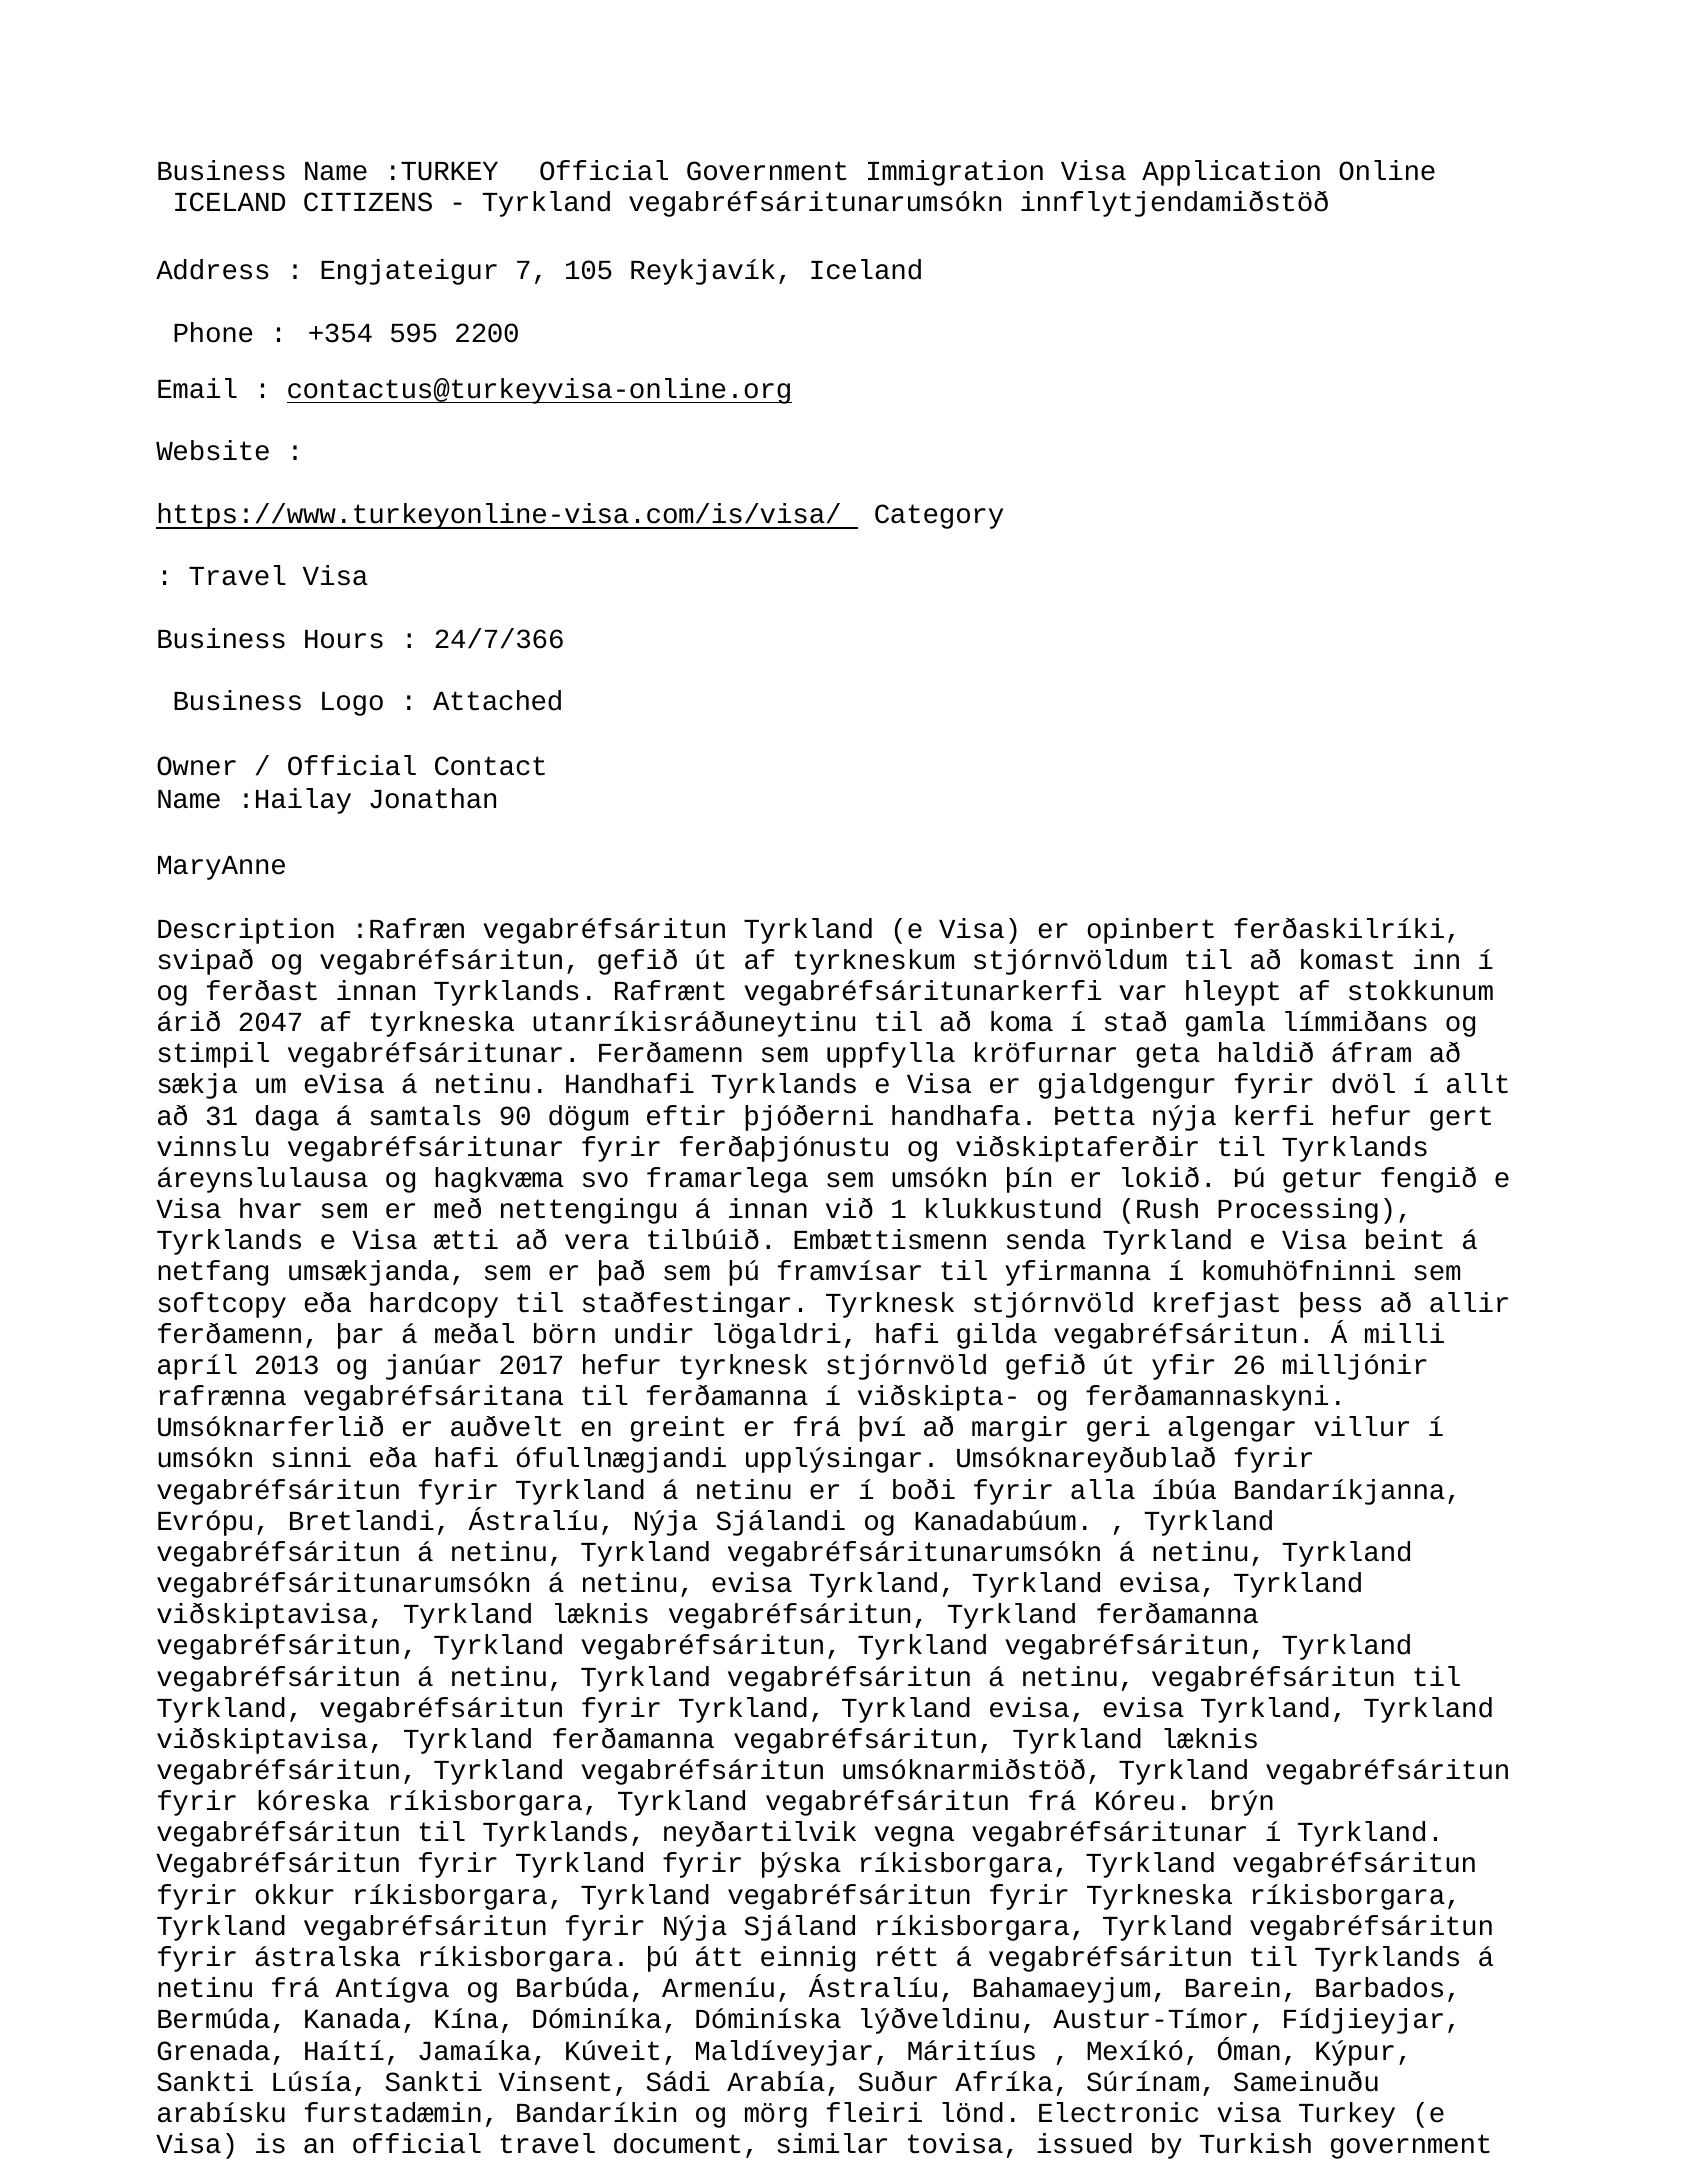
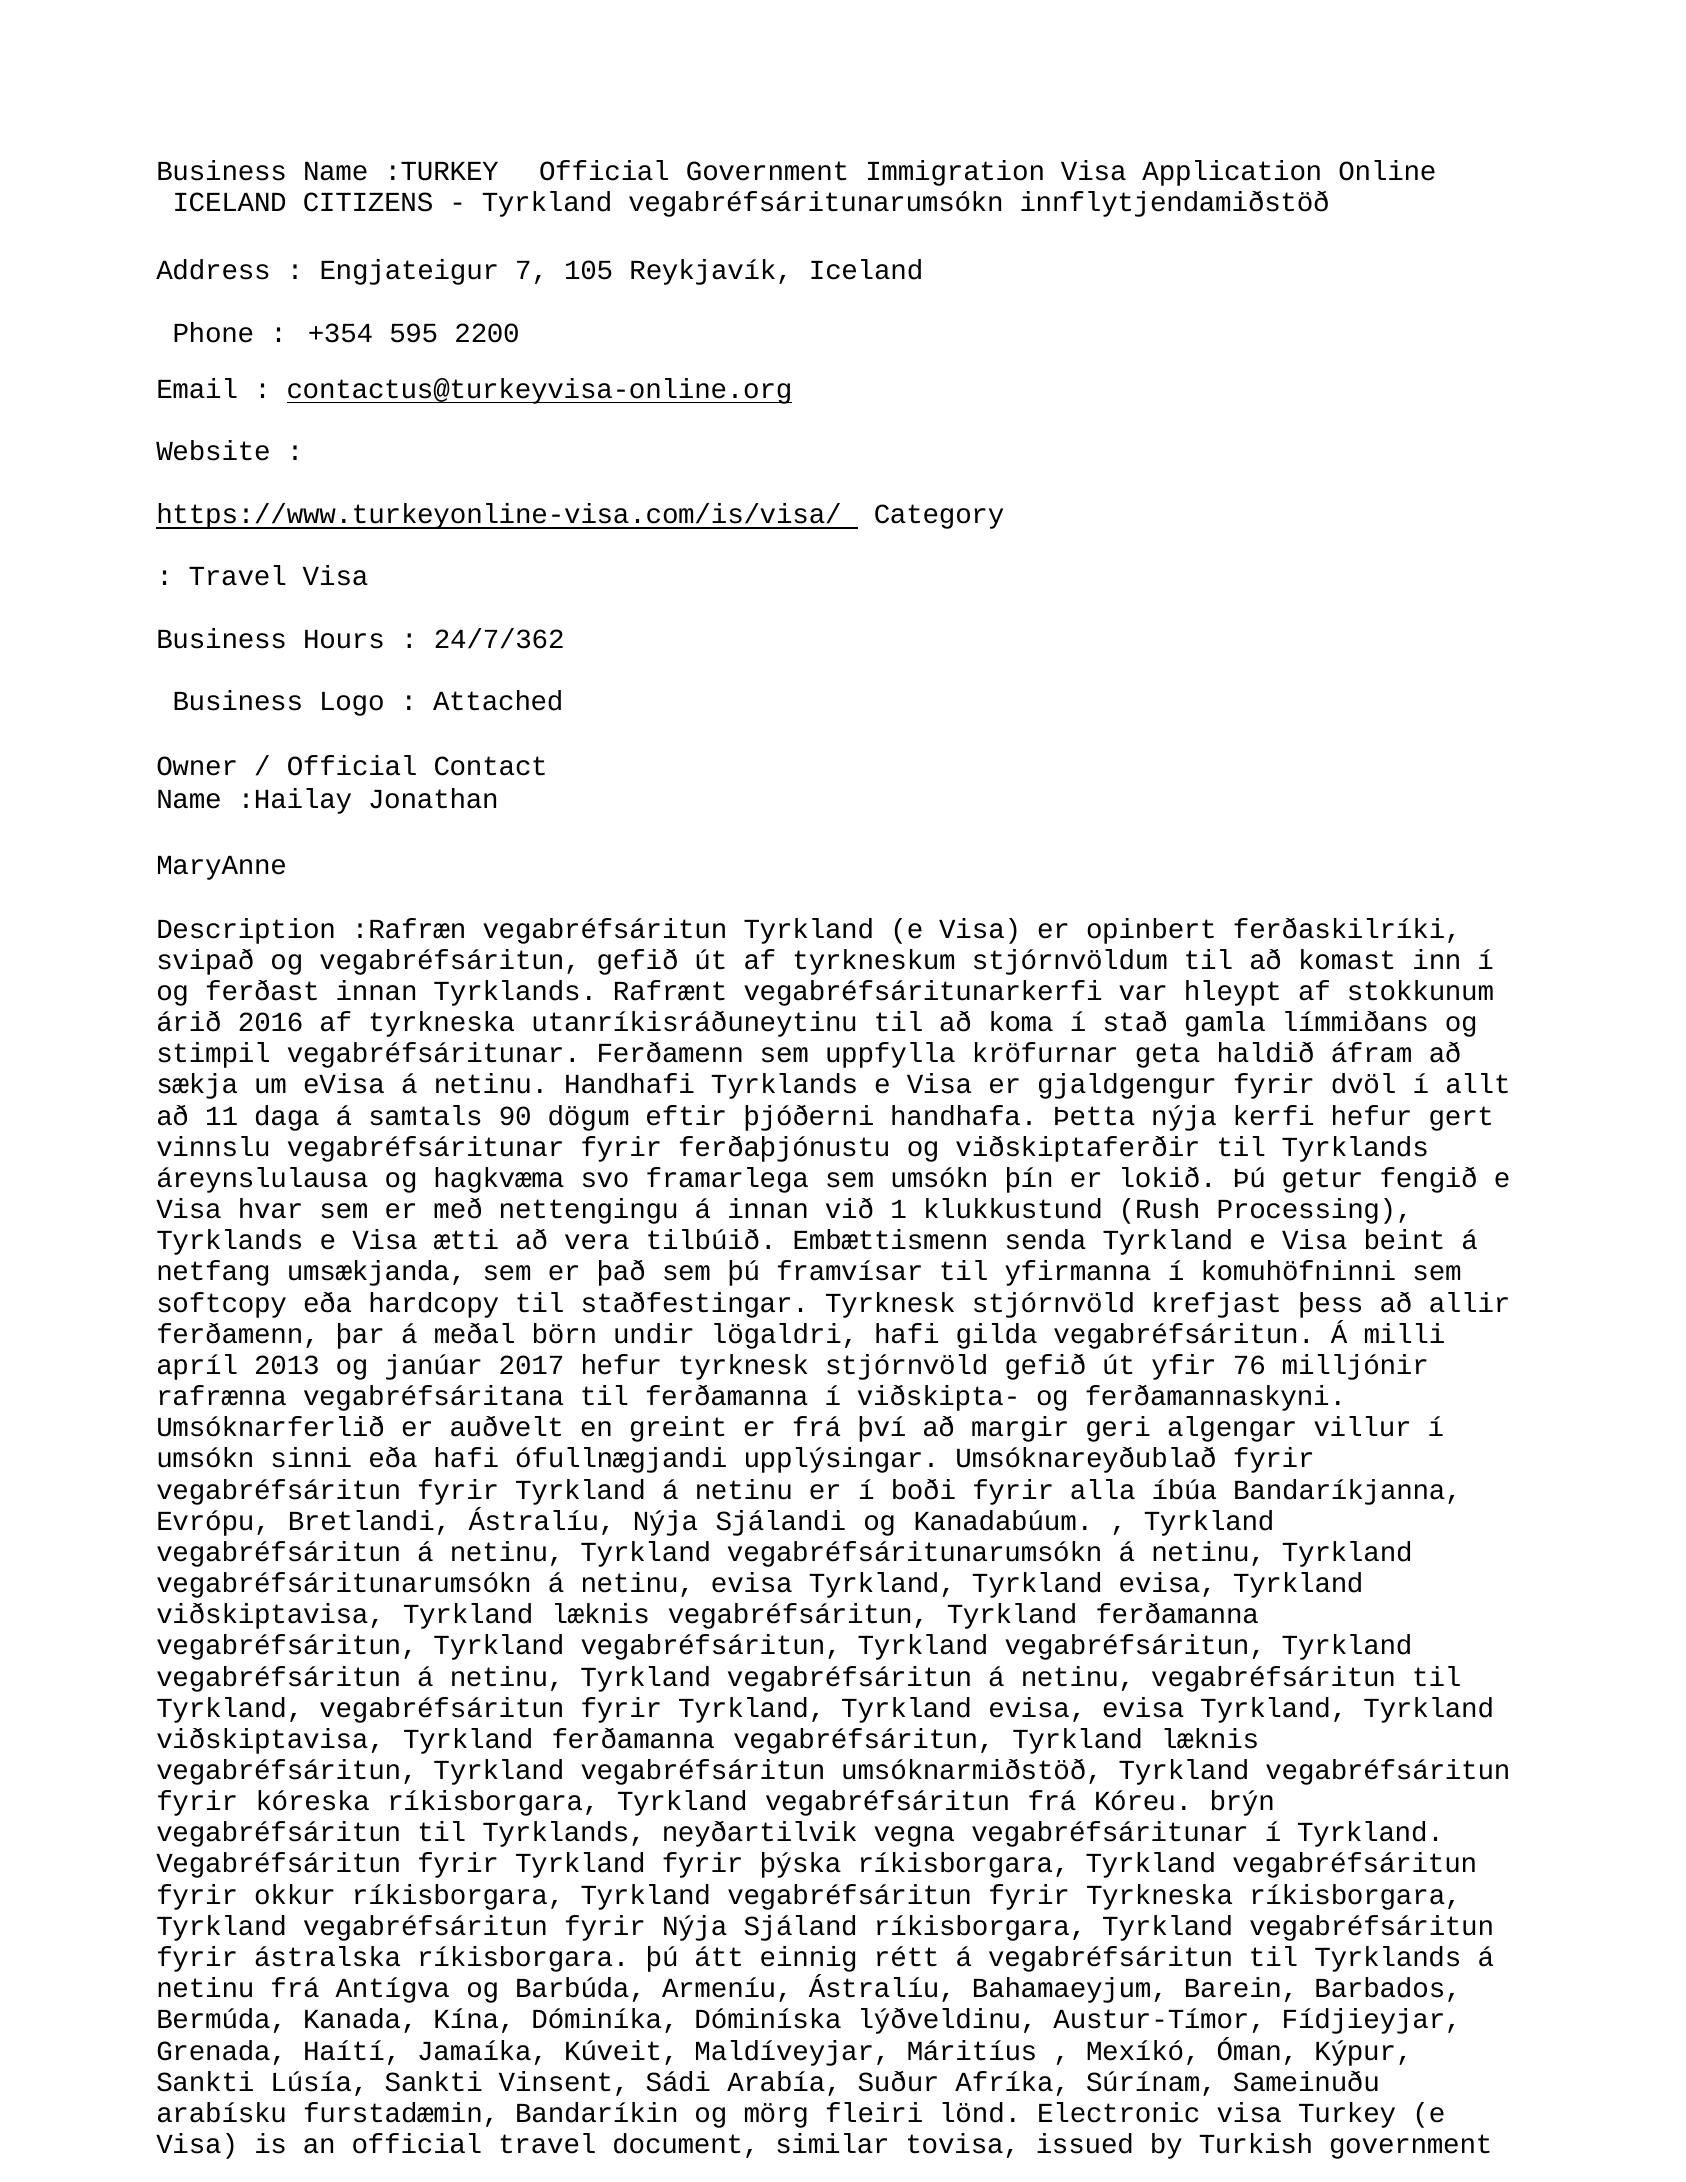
24/7/366: 24/7/366 -> 24/7/362 (499, 639)
2047: 2047 -> 2016 (271, 1022)
31: 31 -> 11 (222, 1116)
26: 26 -> 76 (1249, 1365)
